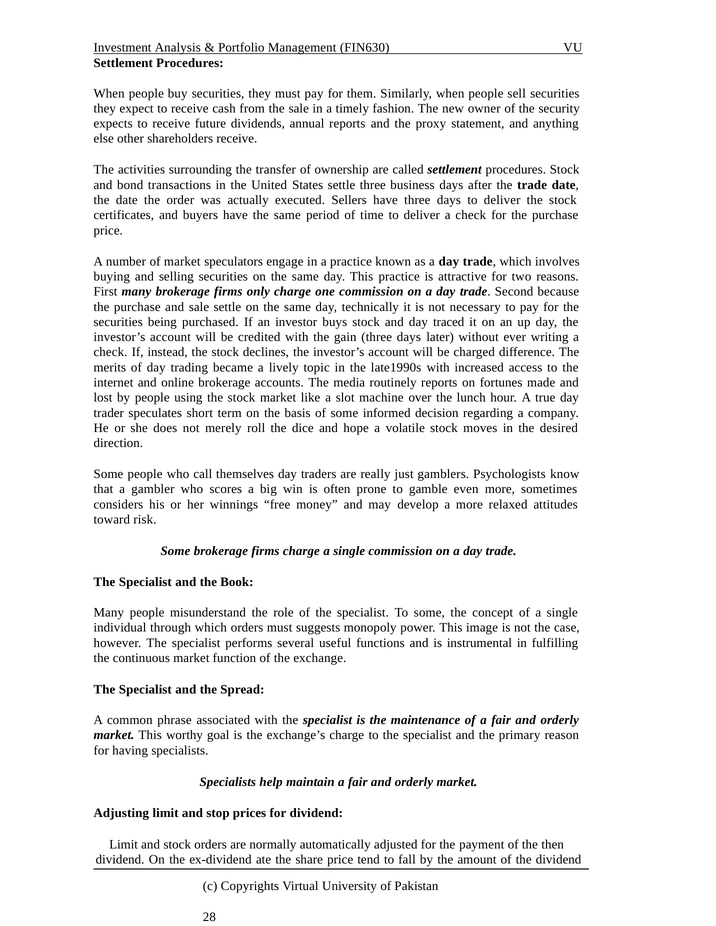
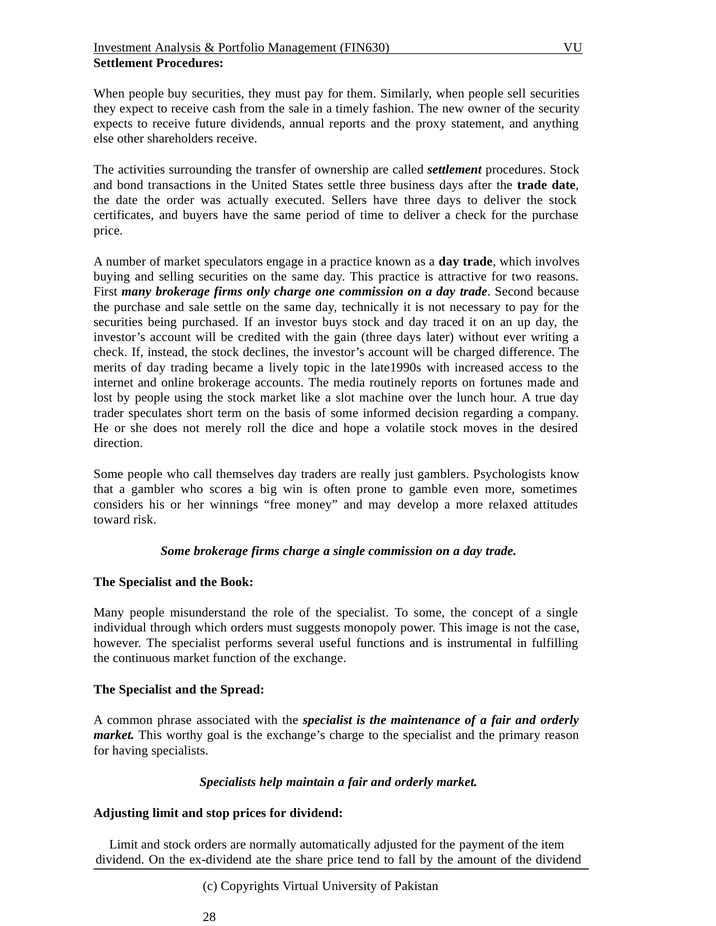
then: then -> item (553, 845)
